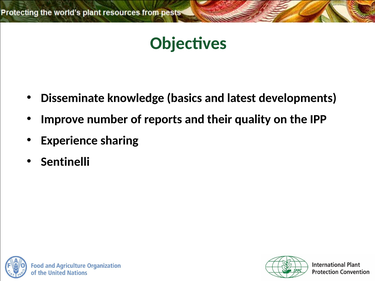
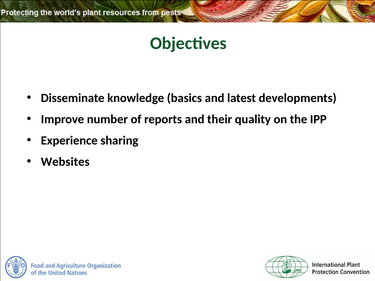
Sentinelli: Sentinelli -> Websites (65, 162)
